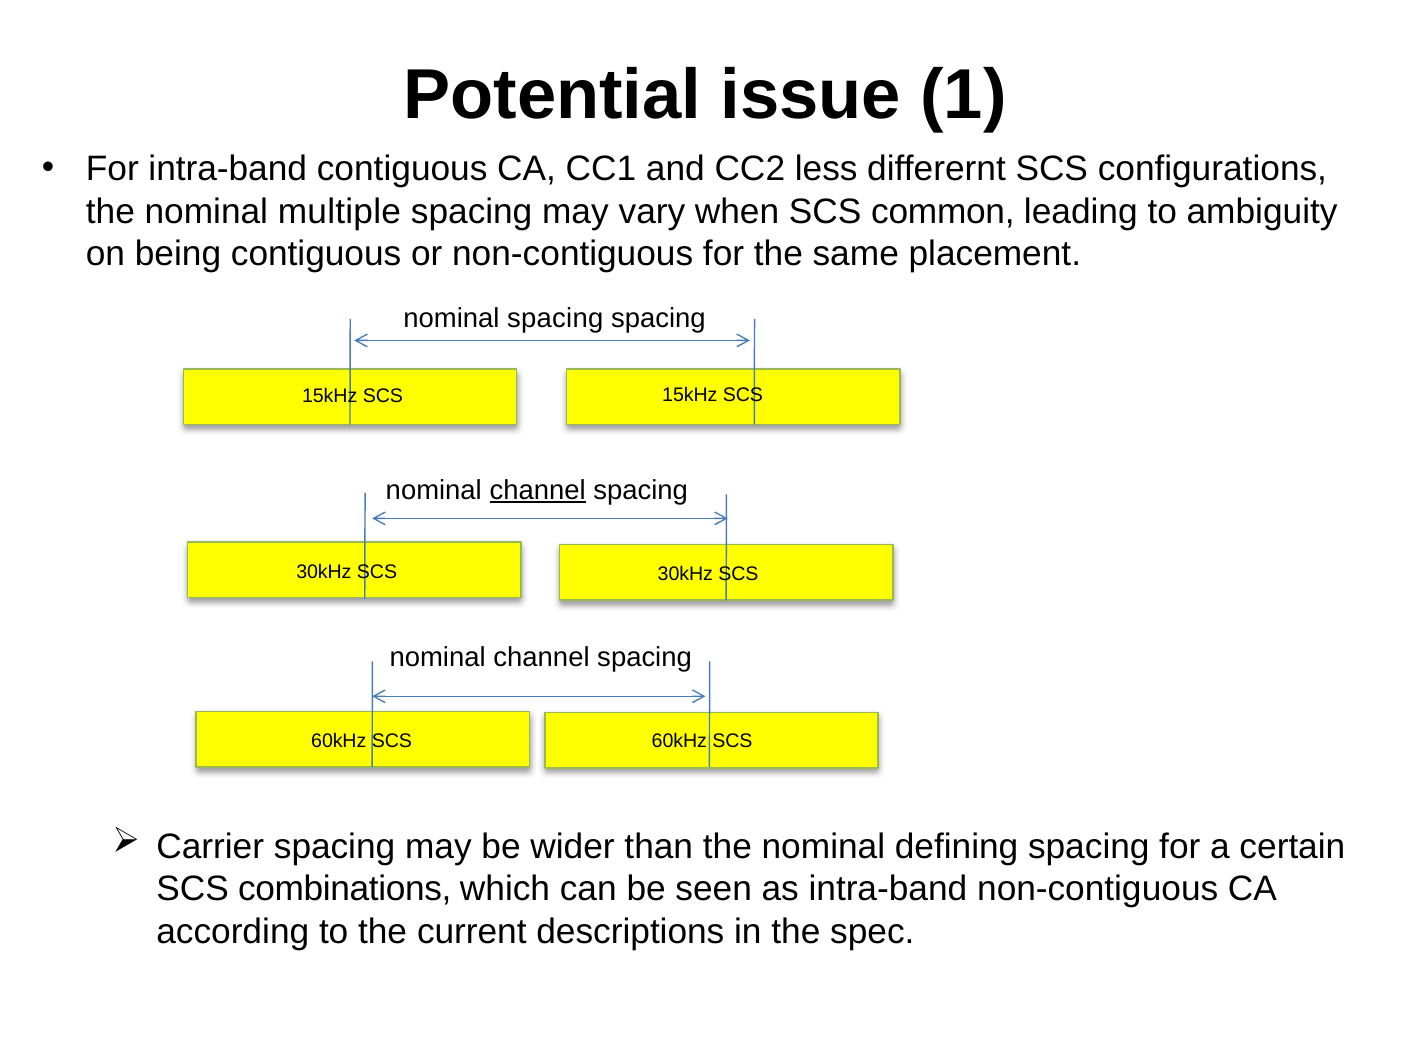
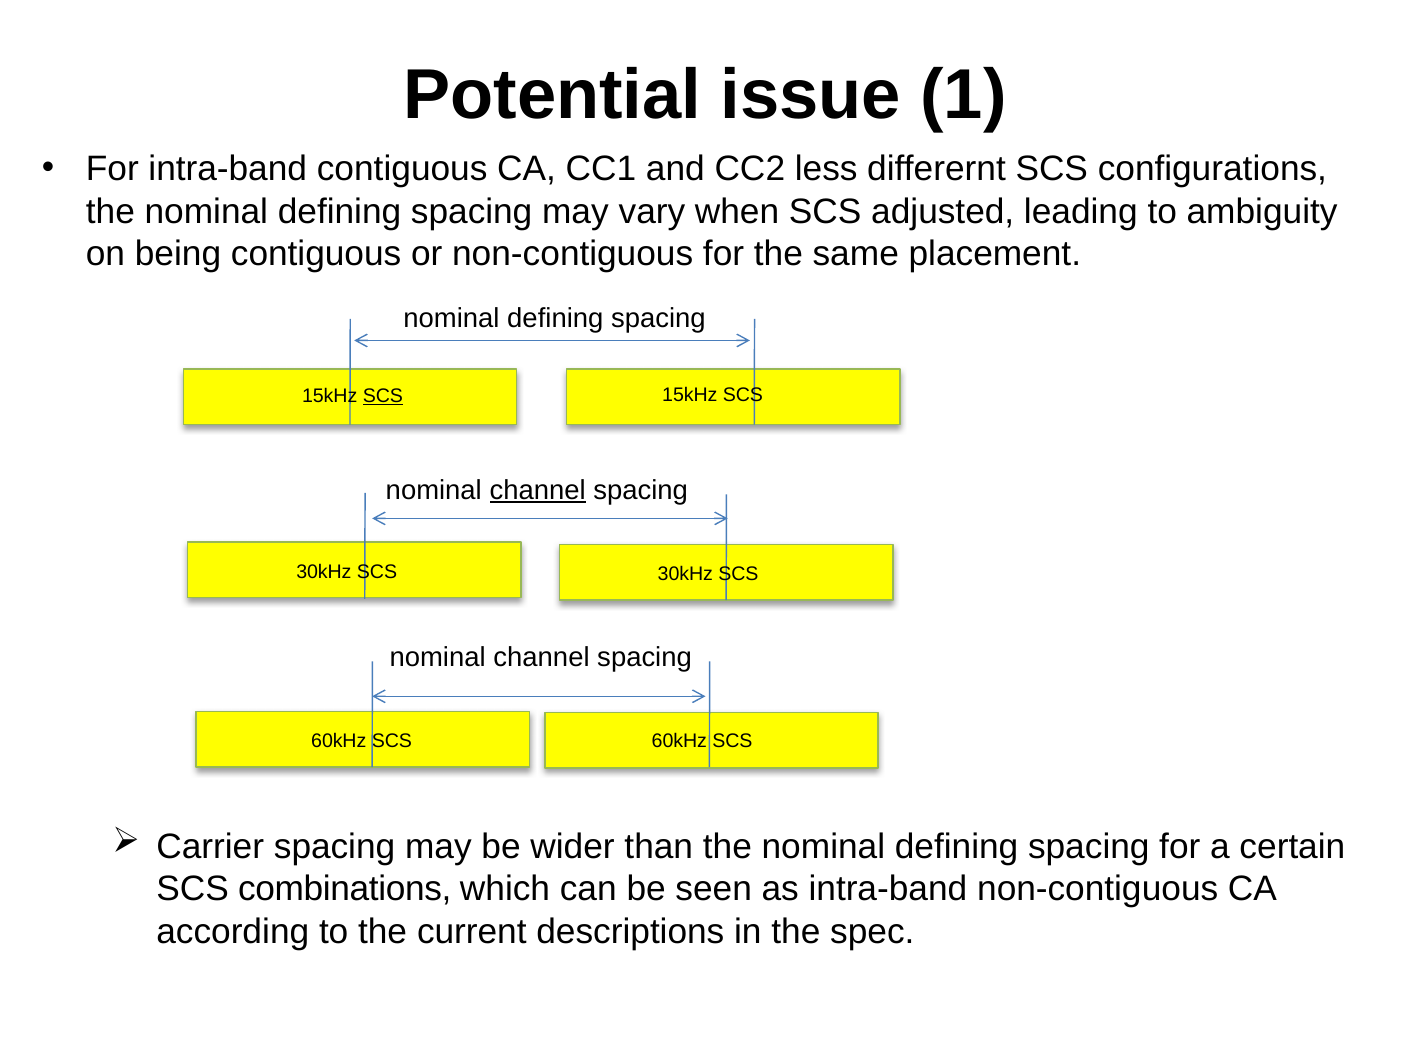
multiple: multiple -> defining (340, 211)
common: common -> adjusted (943, 211)
spacing: spacing -> defining (555, 318)
SCS underline: none -> present (383, 395)
